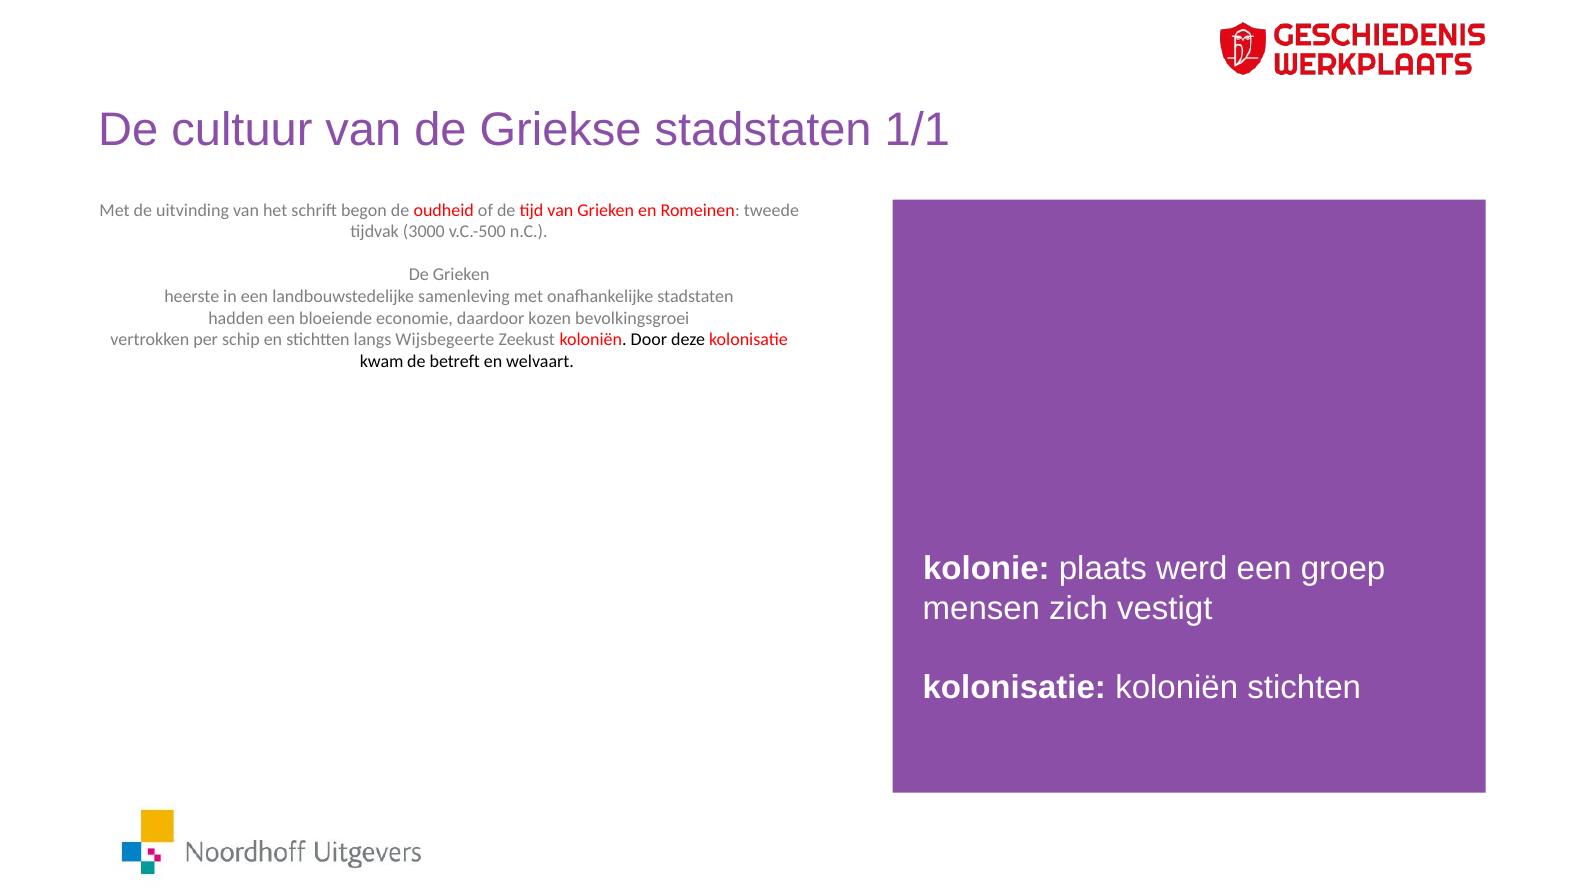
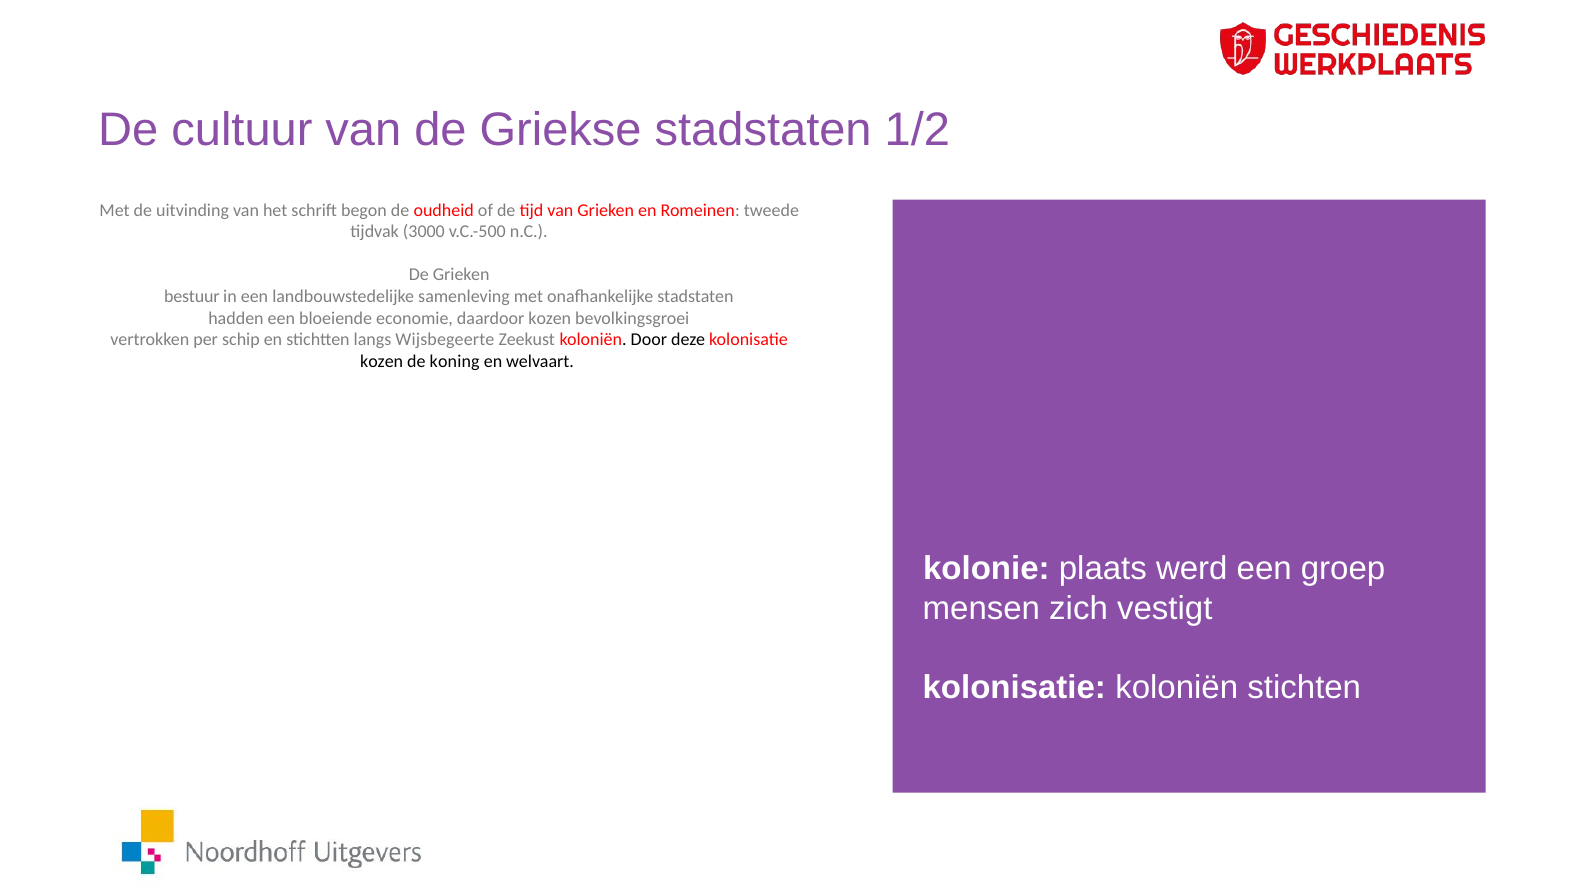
1/1: 1/1 -> 1/2 (917, 130)
heerste: heerste -> bestuur (192, 297)
kwam: kwam -> kozen (382, 361)
betreft: betreft -> koning (455, 361)
